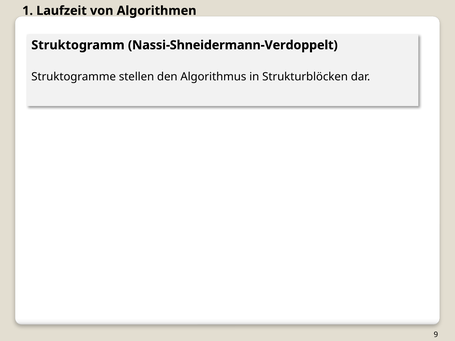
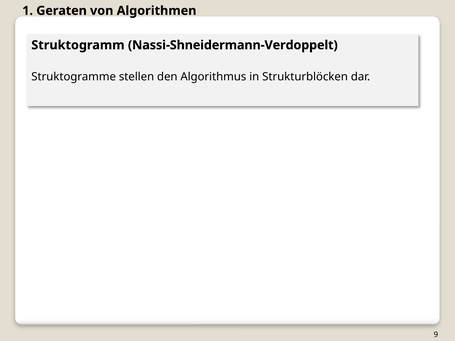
Laufzeit: Laufzeit -> Geraten (62, 11)
